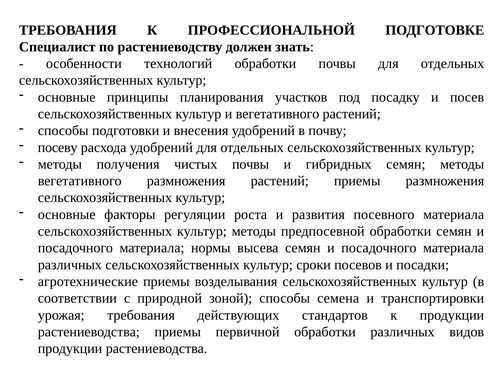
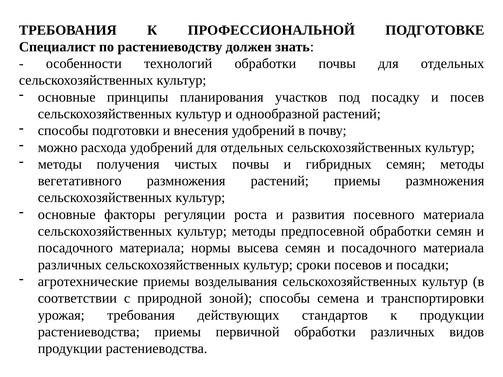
и вегетативного: вегетативного -> однообразной (277, 114)
посеву: посеву -> можно (58, 148)
